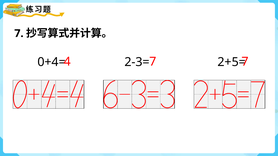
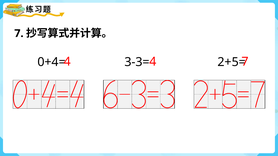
4 7: 7 -> 4 (153, 62)
2-3=: 2-3= -> 3-3= (137, 62)
